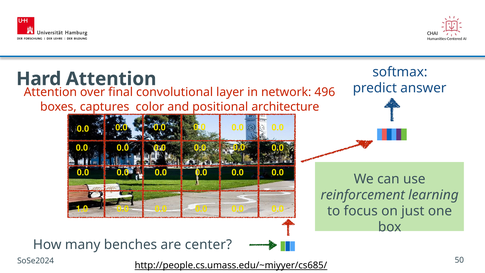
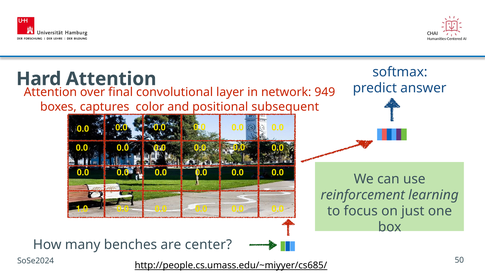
496: 496 -> 949 (325, 92)
architecture: architecture -> subsequent (285, 107)
